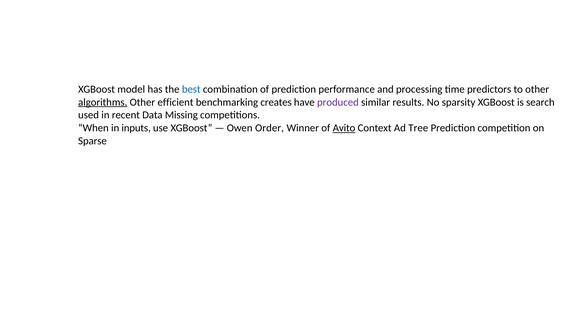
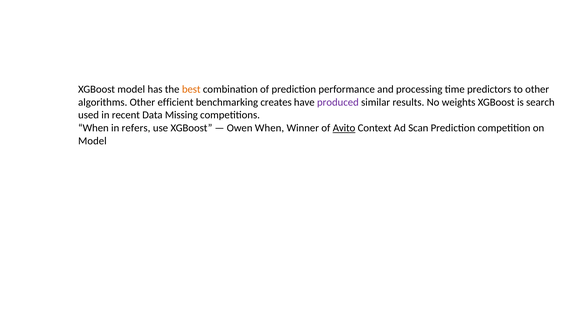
best colour: blue -> orange (191, 89)
algorithms underline: present -> none (103, 102)
sparsity: sparsity -> weights (459, 102)
inputs: inputs -> refers (136, 128)
Owen Order: Order -> When (270, 128)
Tree: Tree -> Scan (418, 128)
Sparse: Sparse -> Model (92, 141)
